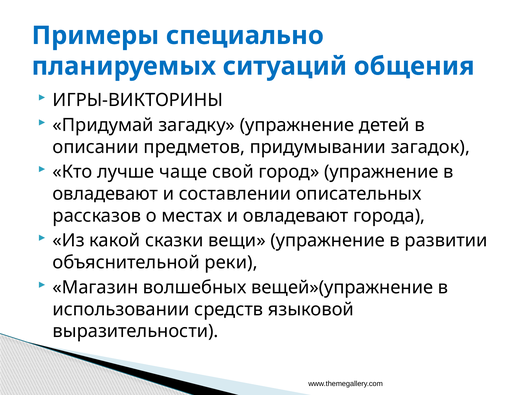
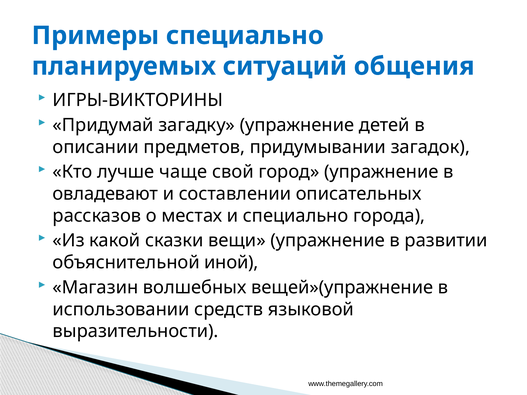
и овладевают: овладевают -> специально (296, 216)
реки: реки -> иной (231, 263)
